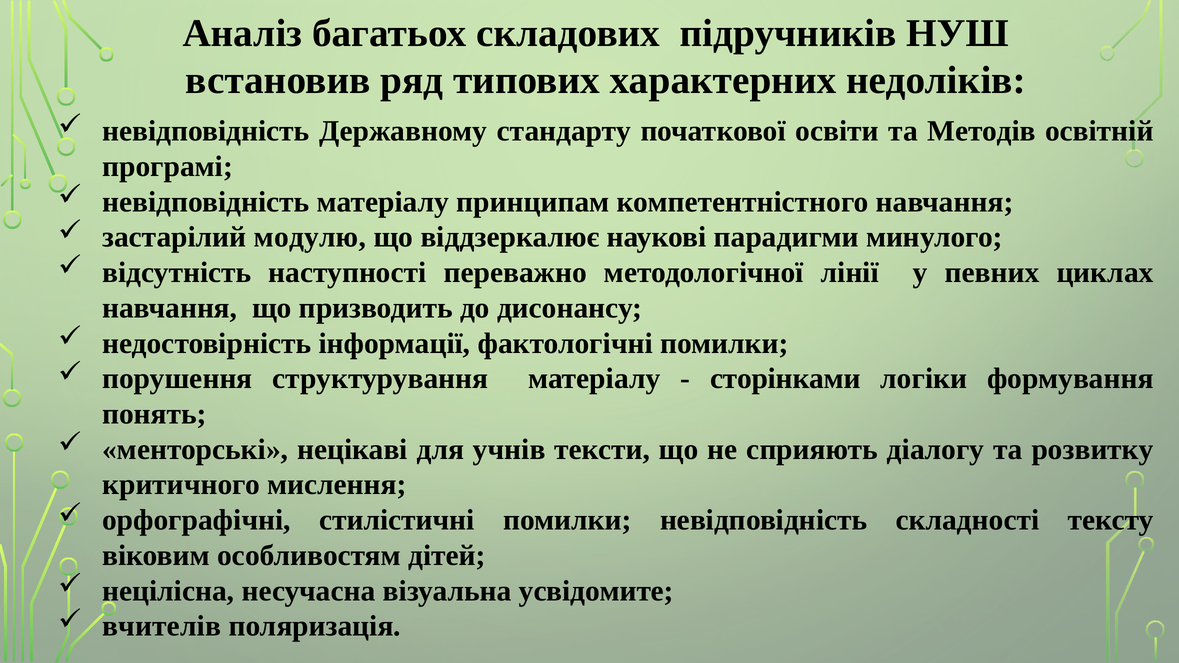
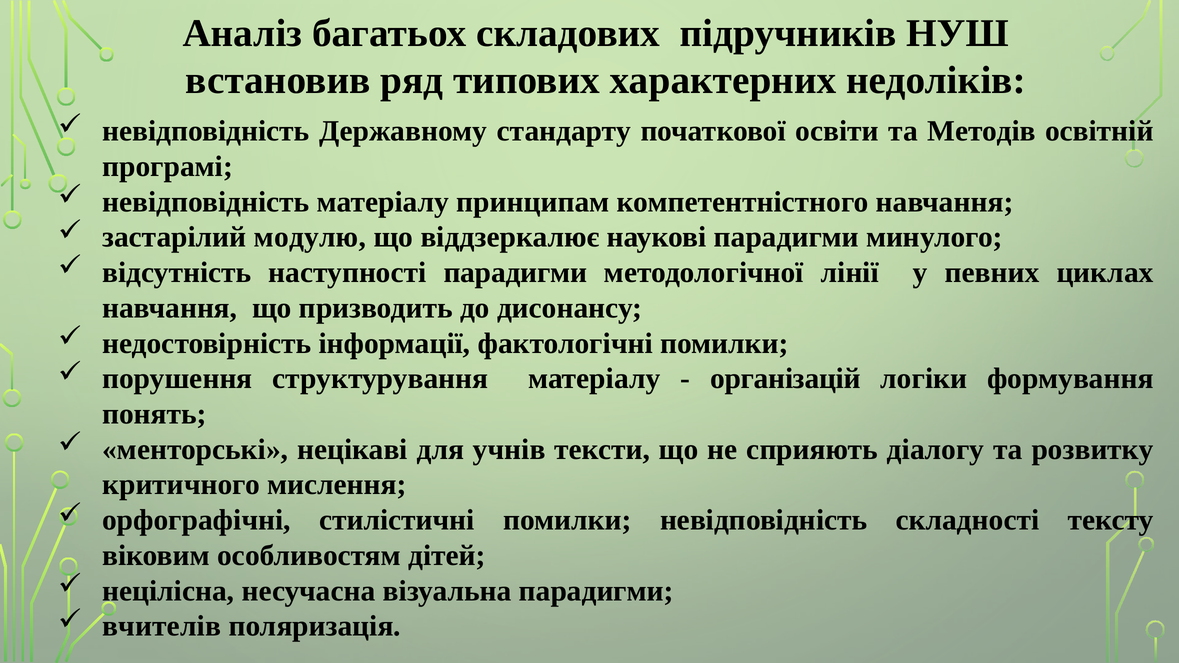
наступності переважно: переважно -> парадигми (515, 273)
сторінками: сторінками -> організацій (785, 379)
візуальна усвідомите: усвідомите -> парадигми (596, 591)
